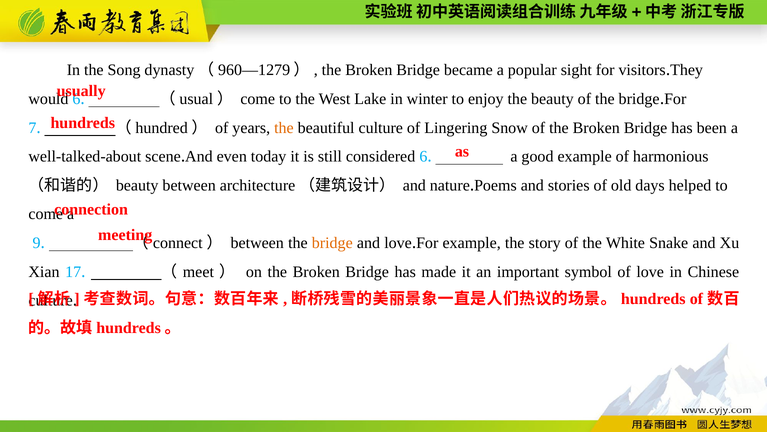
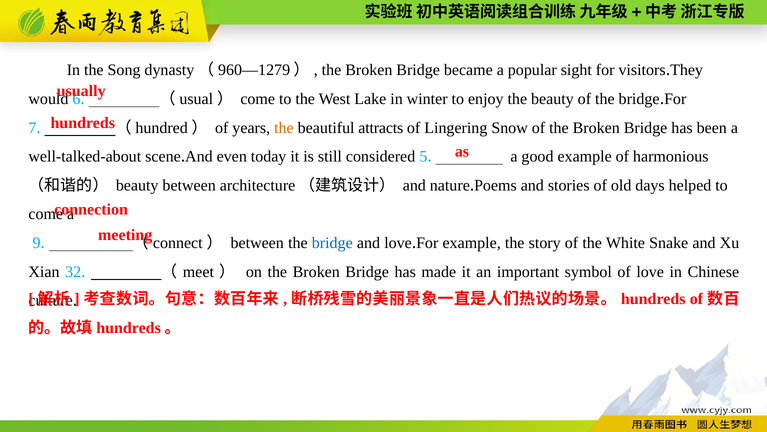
beautiful culture: culture -> attracts (381, 128)
considered 6: 6 -> 5 (423, 156)
bridge colour: orange -> blue (332, 243)
17: 17 -> 32 (73, 271)
